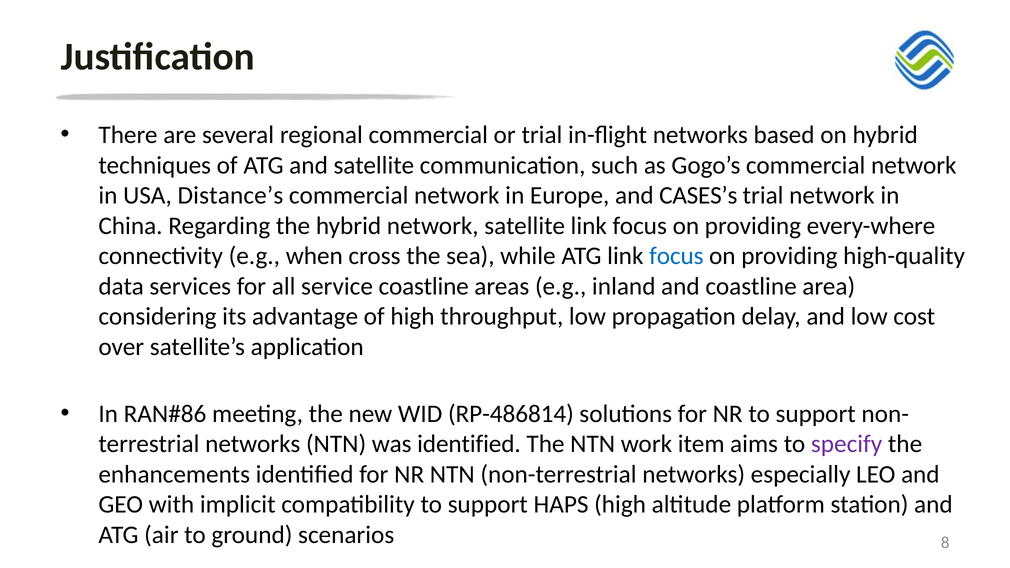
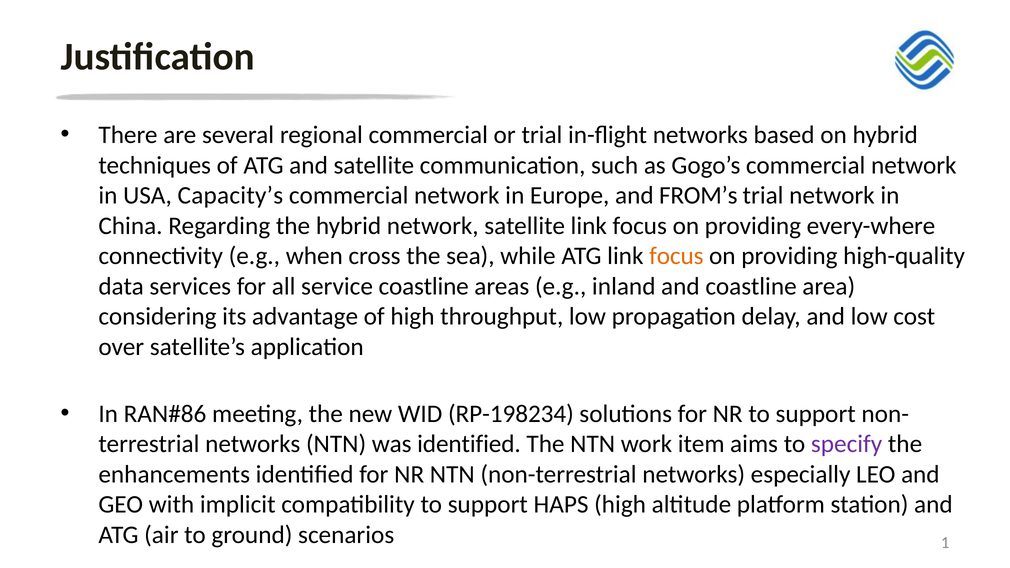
Distance’s: Distance’s -> Capacity’s (230, 196)
CASES’s: CASES’s -> FROM’s (698, 196)
focus colour: blue -> orange (676, 256)
RP-486814: RP-486814 -> RP-198234 (511, 414)
8: 8 -> 1 (945, 543)
